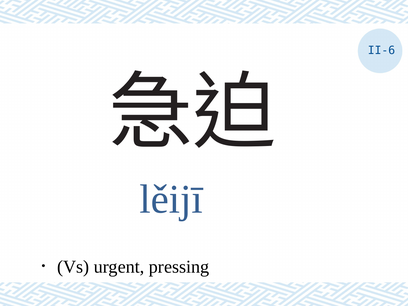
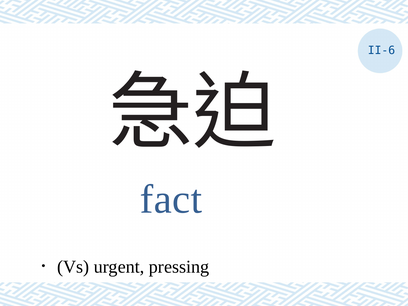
lěijī: lěijī -> fact (171, 199)
